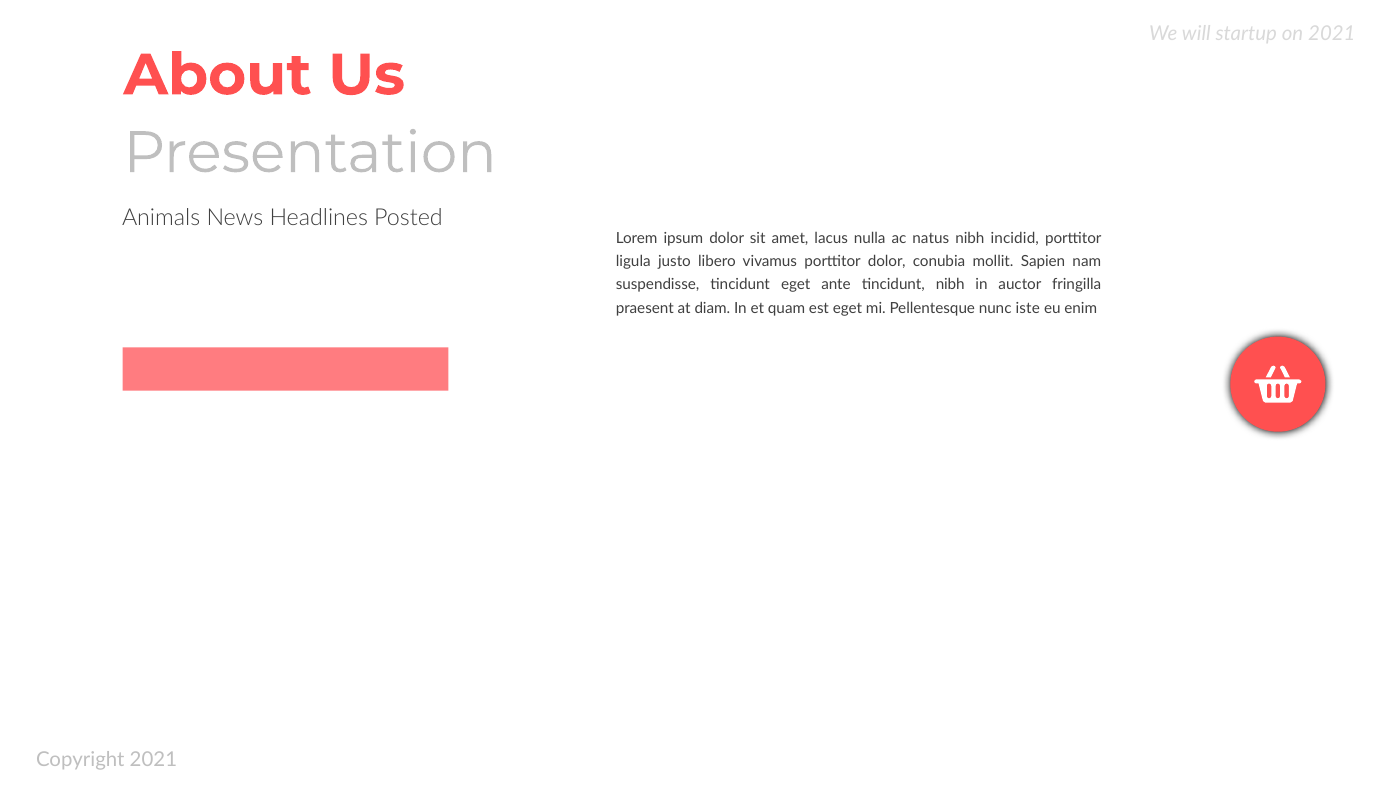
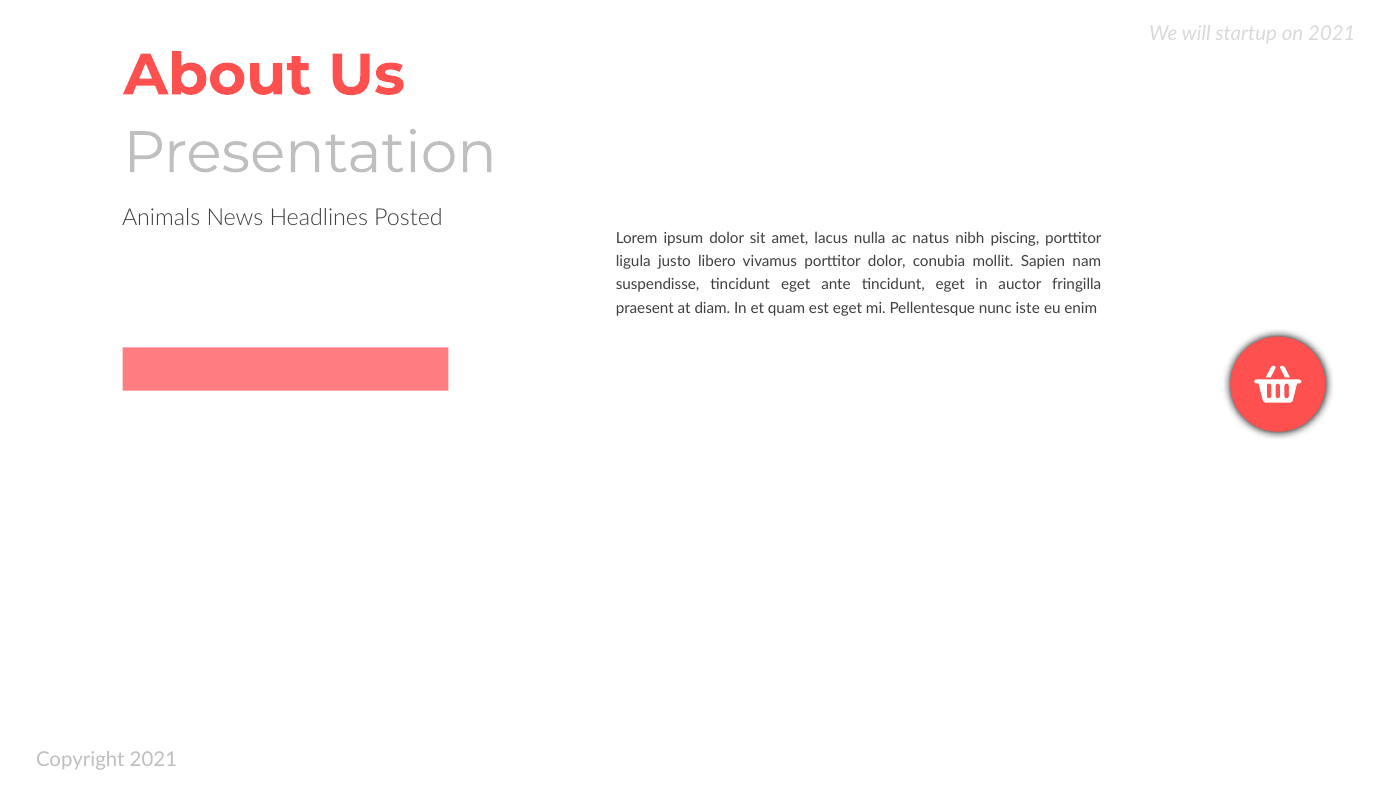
incidid: incidid -> piscing (1015, 238)
ante tincidunt nibh: nibh -> eget (950, 284)
